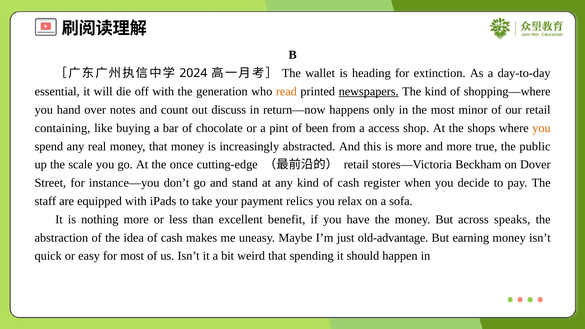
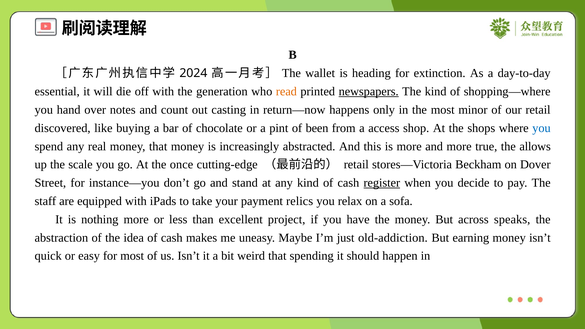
discuss: discuss -> casting (229, 110)
containing: containing -> discovered (63, 128)
you colour: orange -> blue (541, 128)
public: public -> allows (535, 146)
register underline: none -> present (382, 183)
benefit: benefit -> project (287, 219)
old-advantage: old-advantage -> old-addiction (393, 238)
